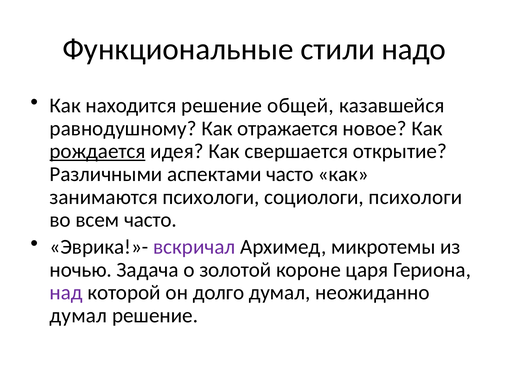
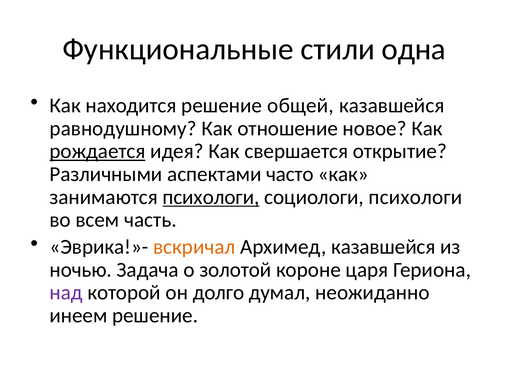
надо: надо -> одна (414, 49)
отражается: отражается -> отношение (288, 128)
психологи underline: none -> present (211, 197)
всем часто: часто -> часть (150, 220)
вскричал colour: purple -> orange (194, 247)
Архимед микротемы: микротемы -> казавшейся (383, 247)
думал: думал -> инеем (78, 315)
